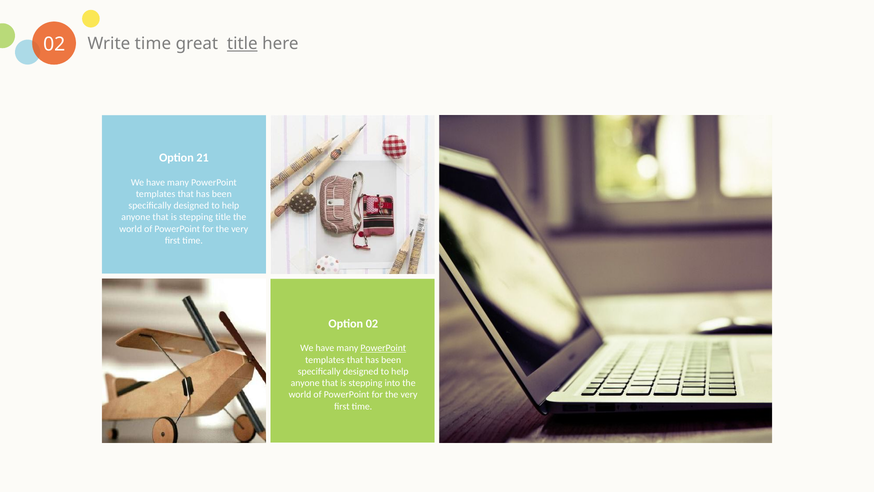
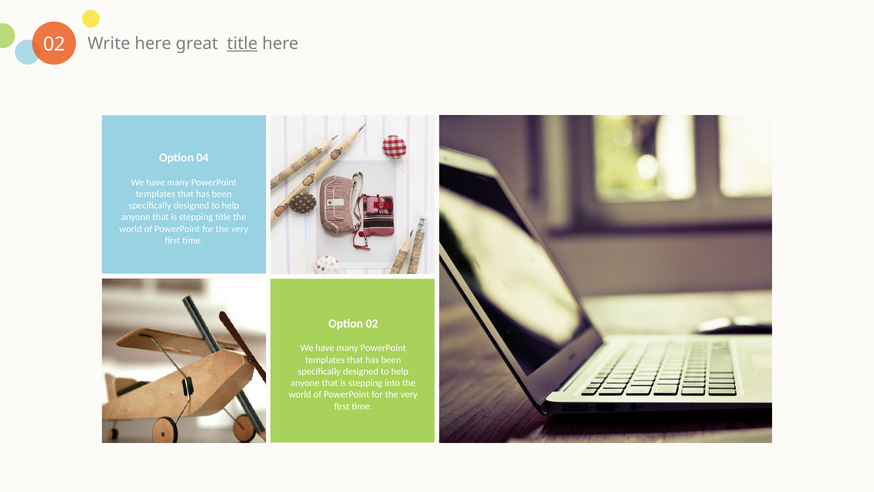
Write time: time -> here (153, 44)
21: 21 -> 04 (203, 158)
PowerPoint underline: present -> none (383, 348)
